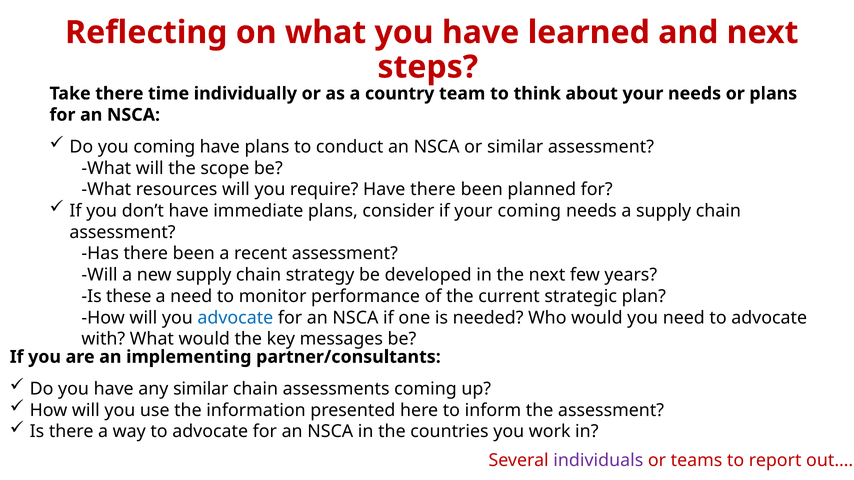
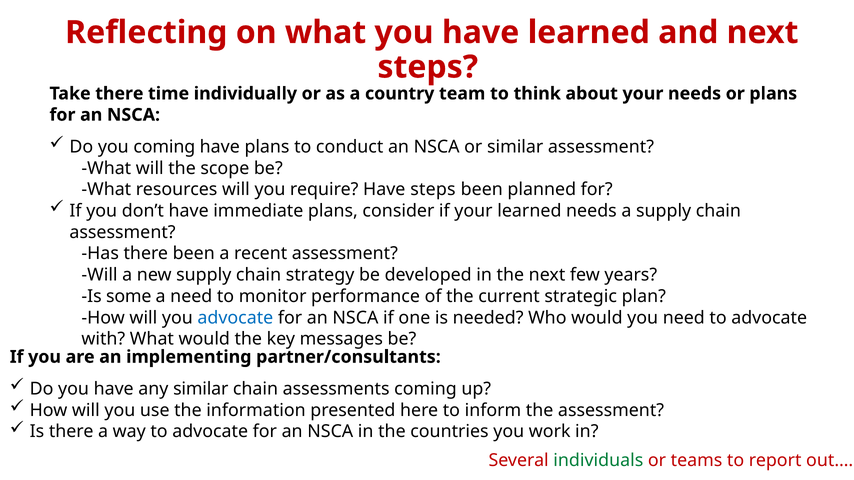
Have there: there -> steps (433, 190)
your coming: coming -> learned (529, 211)
these: these -> some (129, 297)
individuals colour: purple -> green (598, 461)
